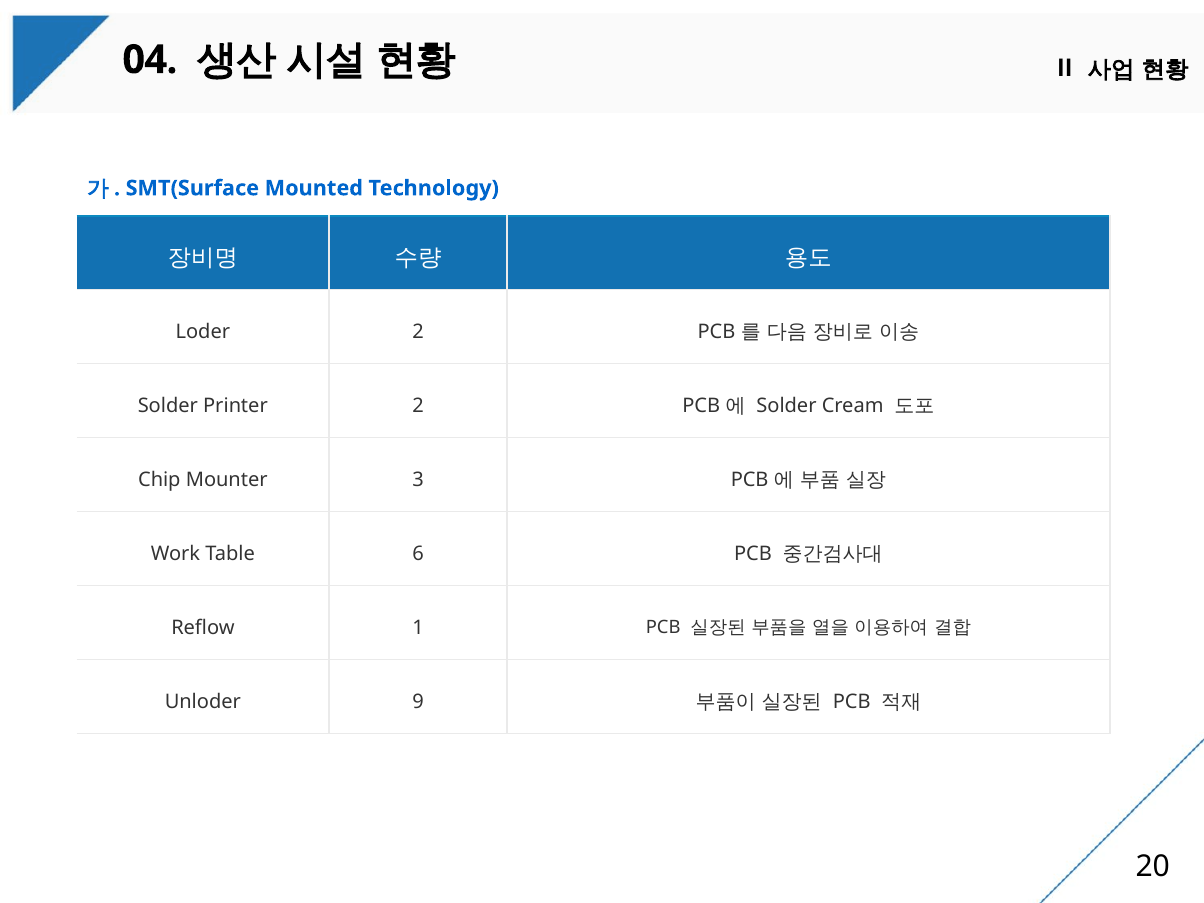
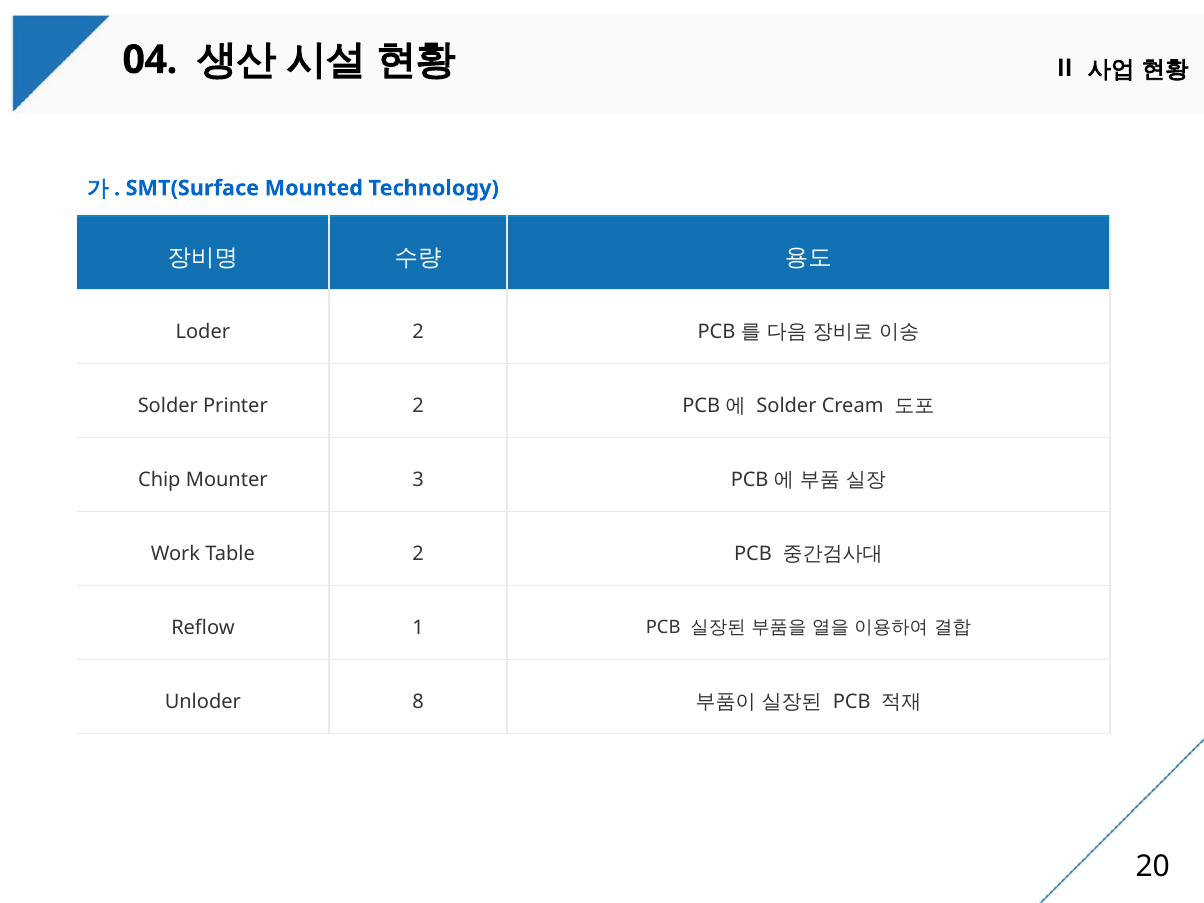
Table 6: 6 -> 2 (418, 554)
9: 9 -> 8 (418, 702)
